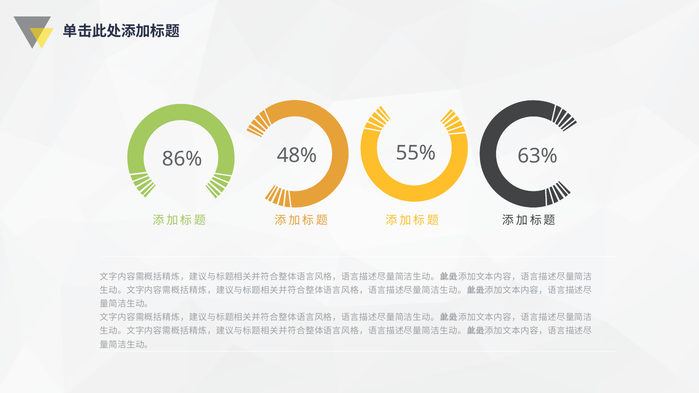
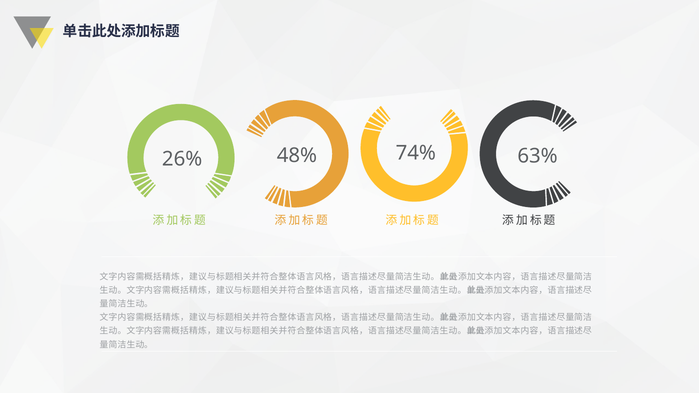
86%: 86% -> 26% (182, 159)
55%: 55% -> 74% (416, 153)
